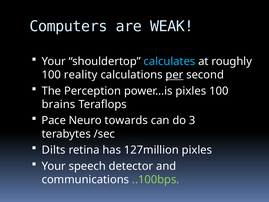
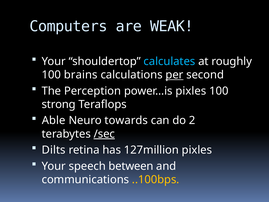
reality: reality -> brains (81, 75)
brains: brains -> strong (59, 104)
Pace: Pace -> Able (54, 120)
3: 3 -> 2 (192, 120)
/sec underline: none -> present (104, 134)
detector: detector -> between (131, 166)
..100bps colour: light green -> yellow (156, 179)
